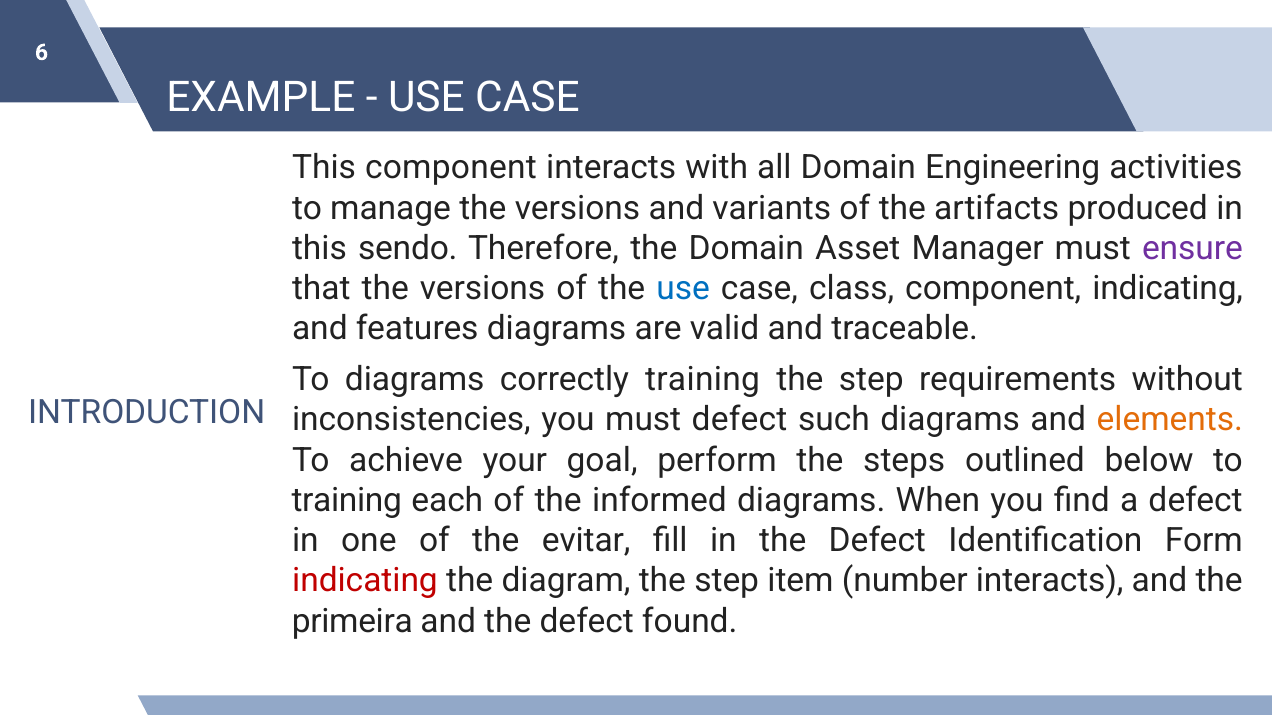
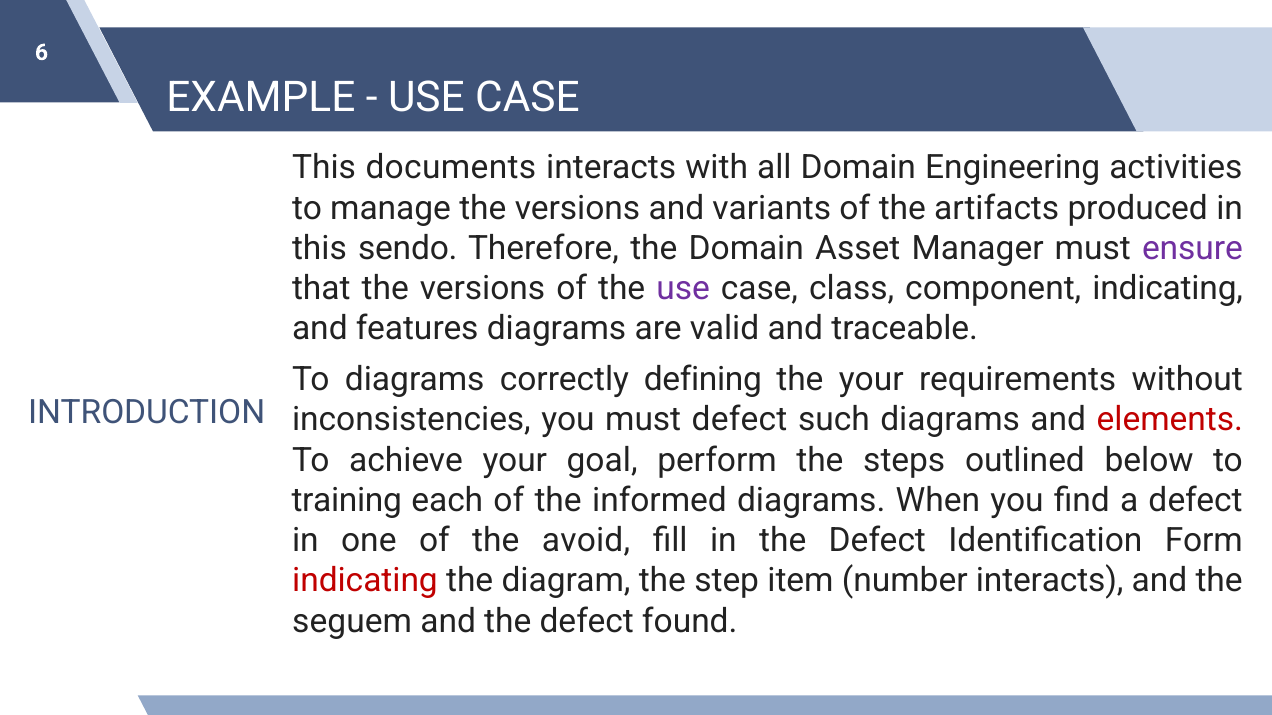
This component: component -> documents (451, 168)
use colour: blue -> purple (683, 289)
correctly training: training -> defining (703, 380)
step: step -> your (871, 380)
elements colour: orange -> red (1170, 420)
evitar: evitar -> avoid (586, 541)
primeira: primeira -> seguem (352, 621)
